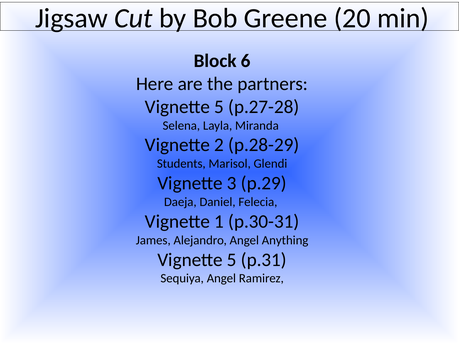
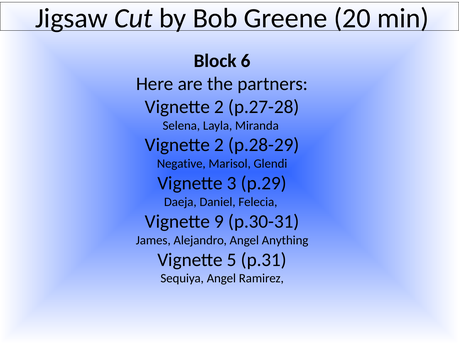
5: 5 -> 2 (219, 107)
Students: Students -> Negative (181, 164)
1: 1 -> 9 (219, 222)
